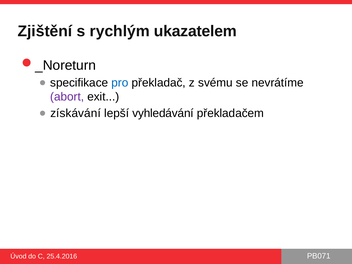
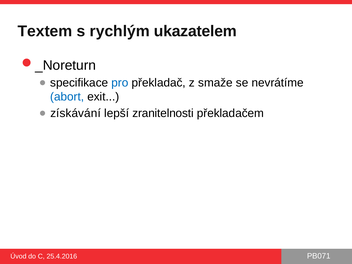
Zjištění: Zjištění -> Textem (45, 31)
svému: svému -> smaže (215, 83)
abort colour: purple -> blue (67, 97)
vyhledávání: vyhledávání -> zranitelnosti (163, 113)
